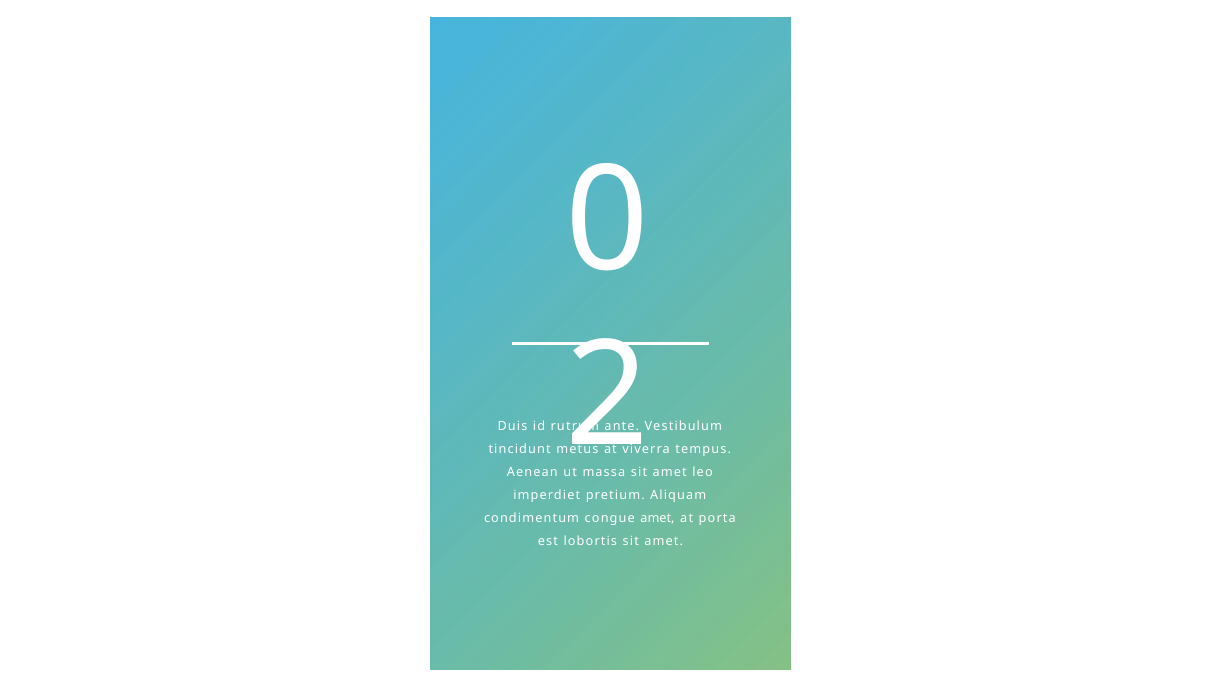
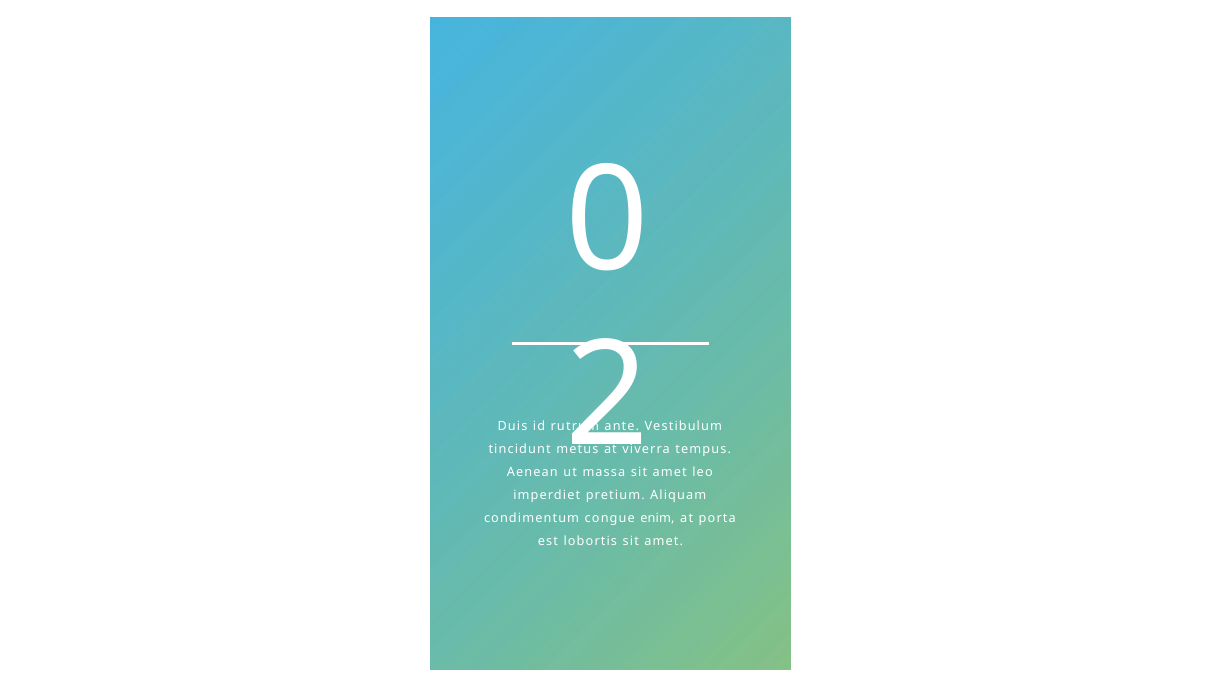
congue amet: amet -> enim (657, 518)
